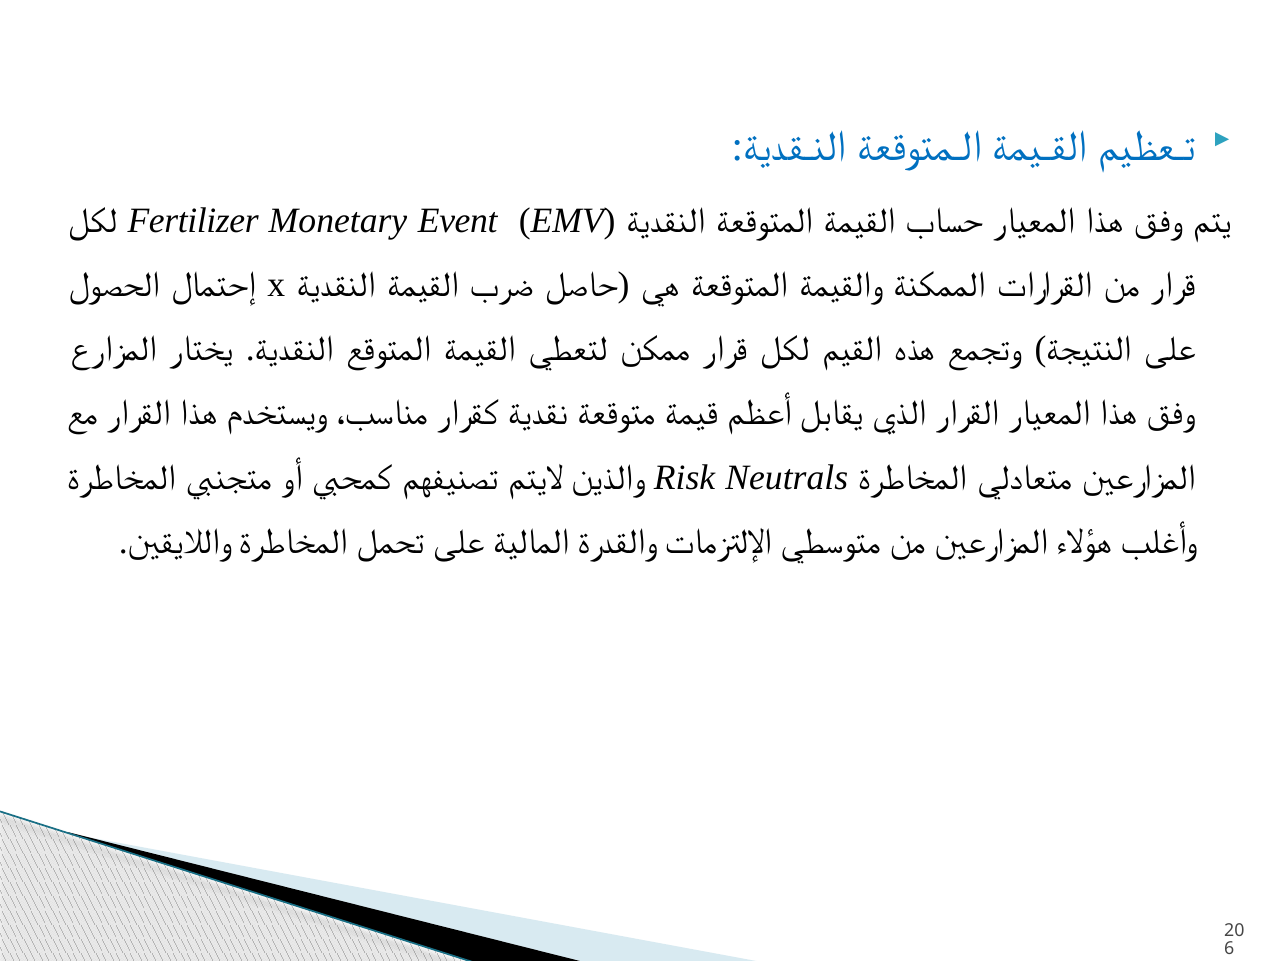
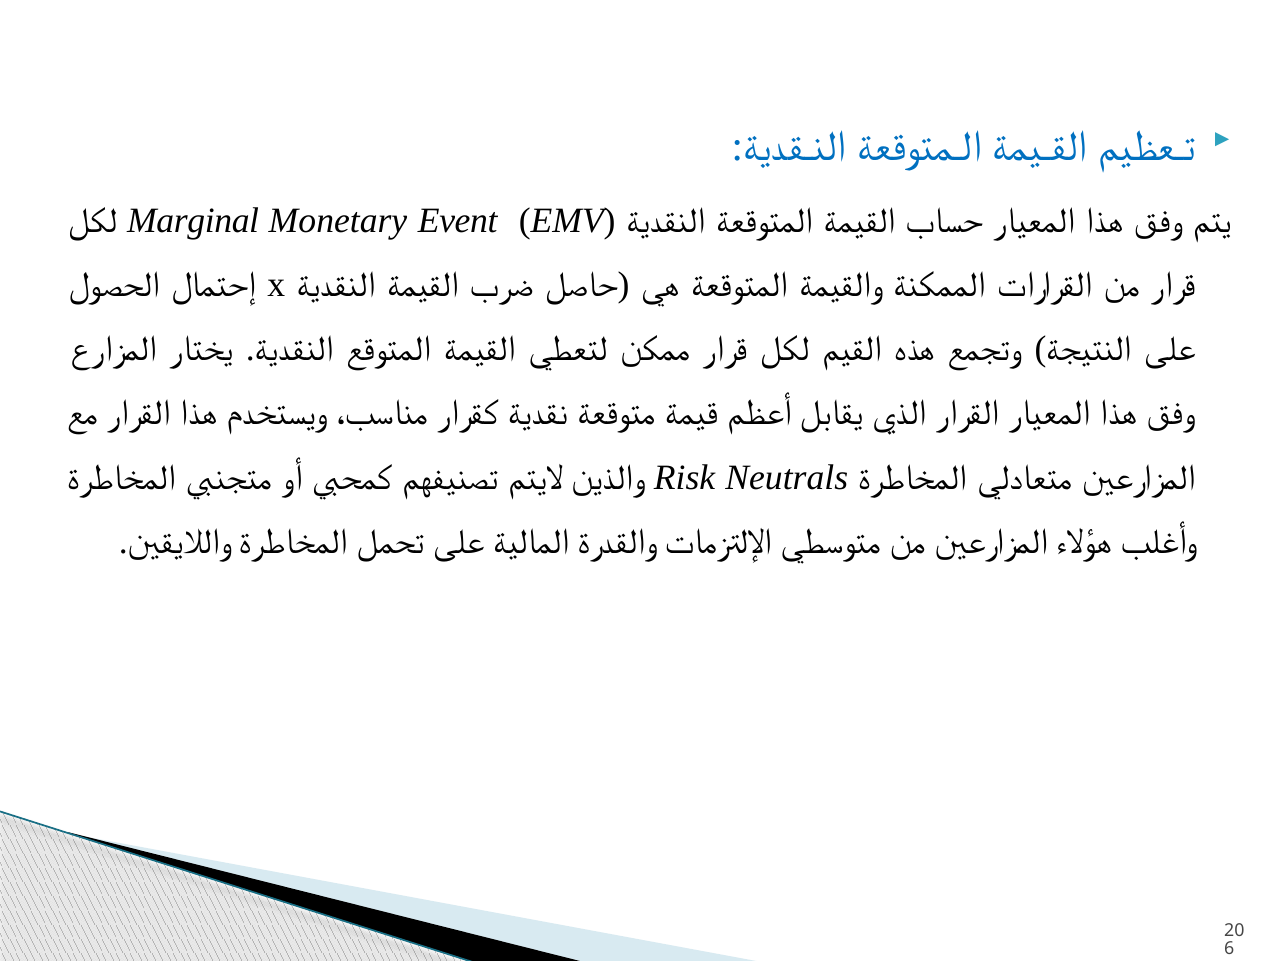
Fertilizer: Fertilizer -> Marginal (193, 221)
